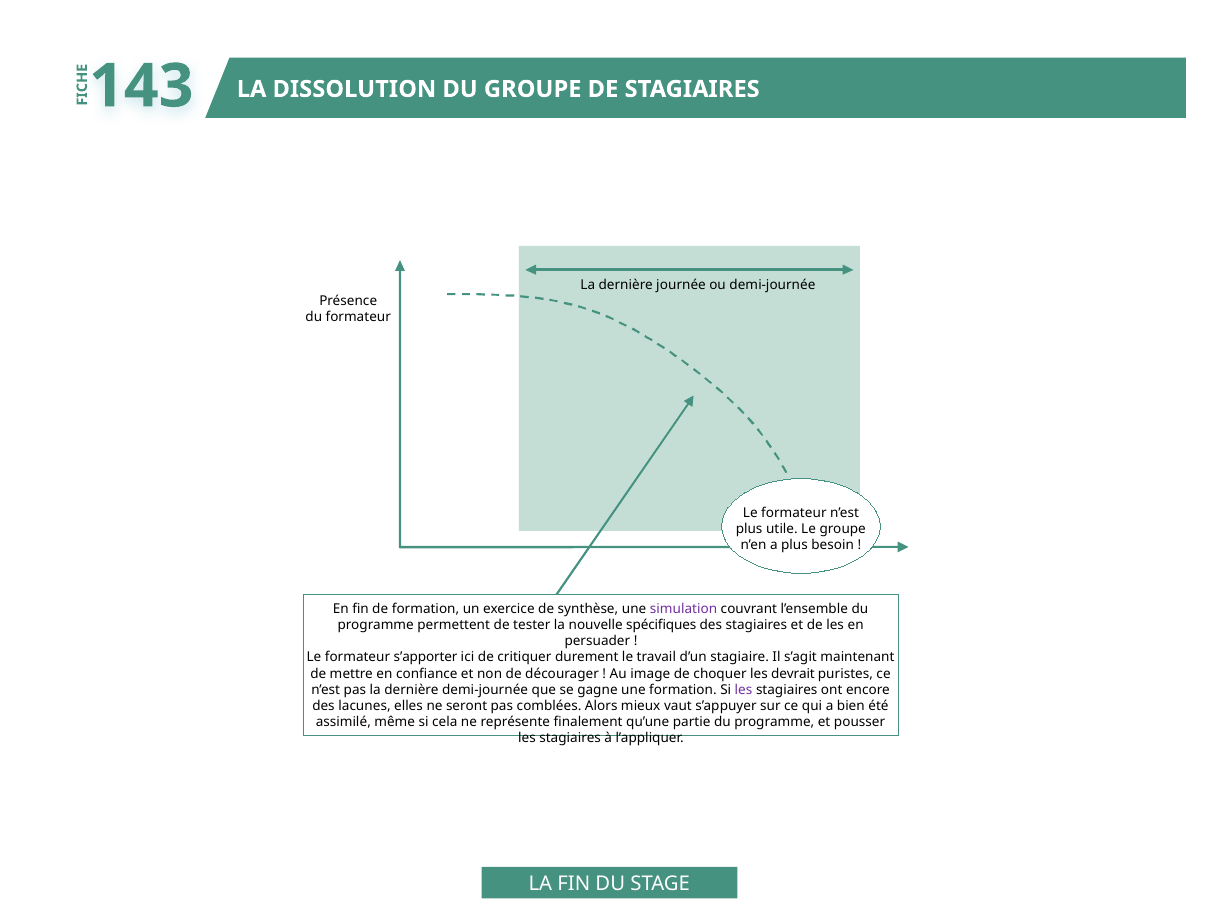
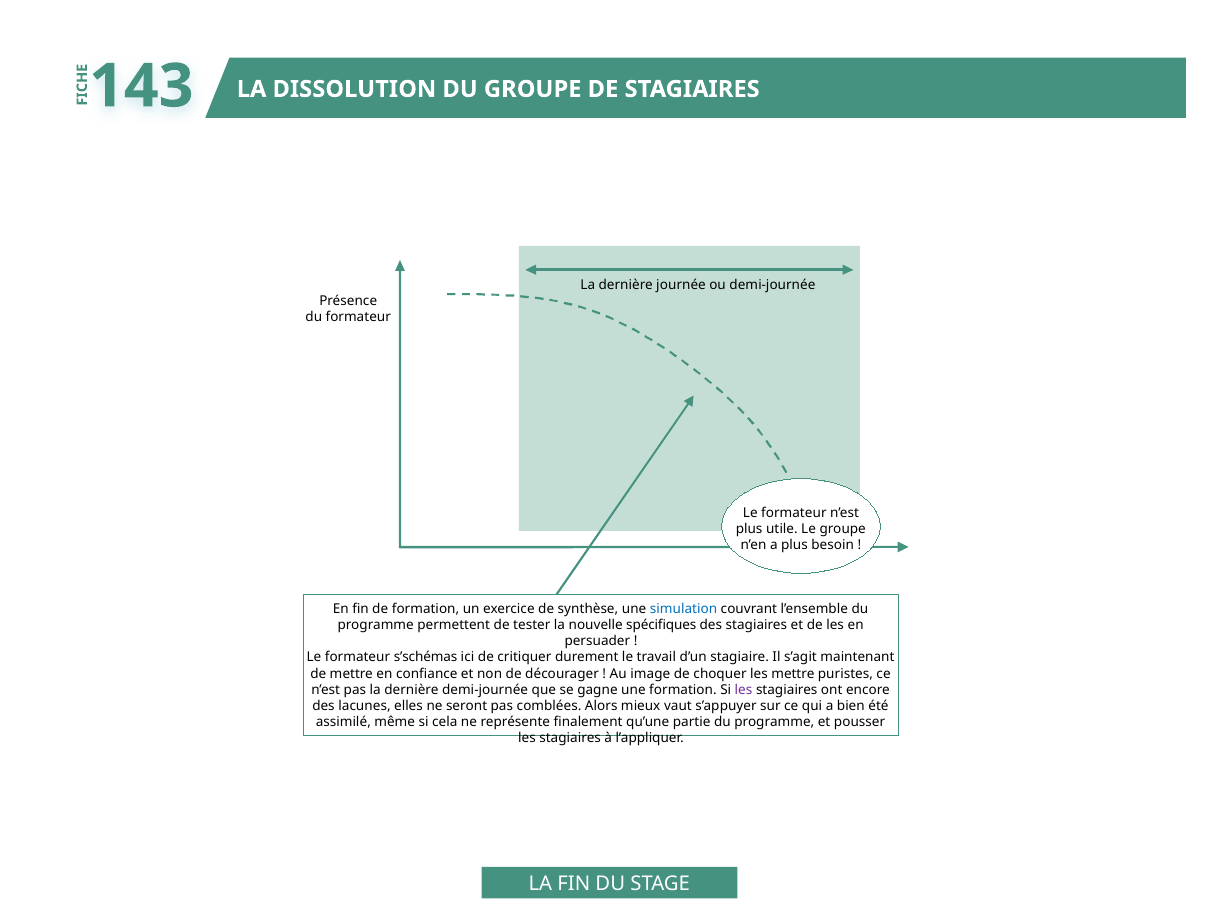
simulation colour: purple -> blue (684, 609)
s’apporter: s’apporter -> s’schémas (426, 658)
les devrait: devrait -> mettre (793, 674)
